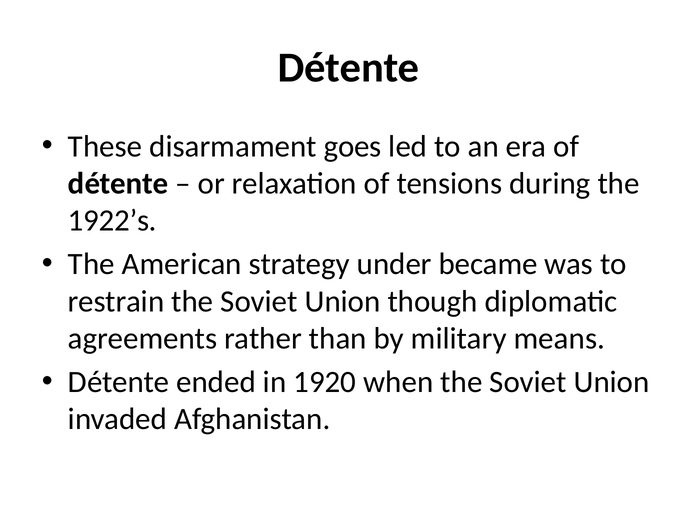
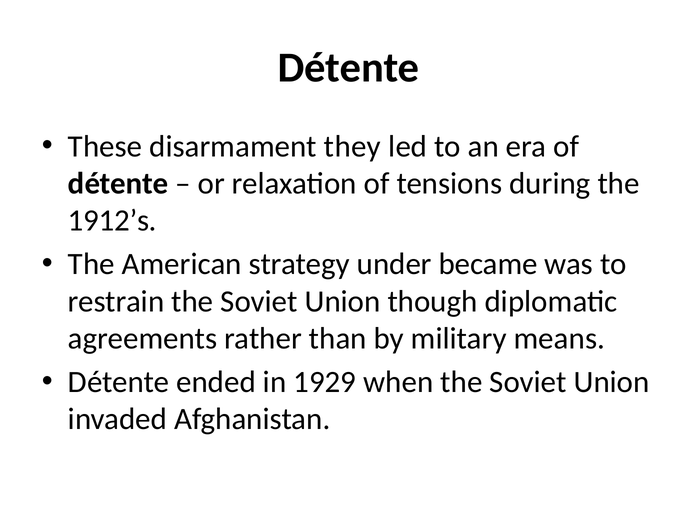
goes: goes -> they (352, 146)
1922’s: 1922’s -> 1912’s (112, 221)
1920: 1920 -> 1929 (325, 382)
